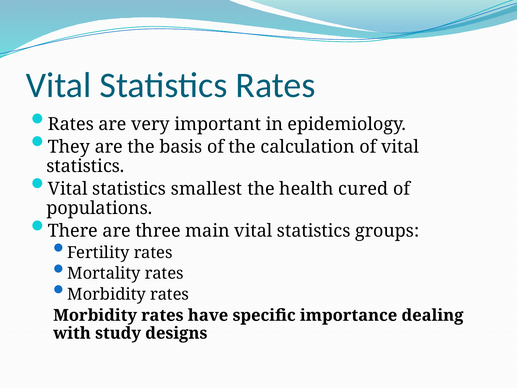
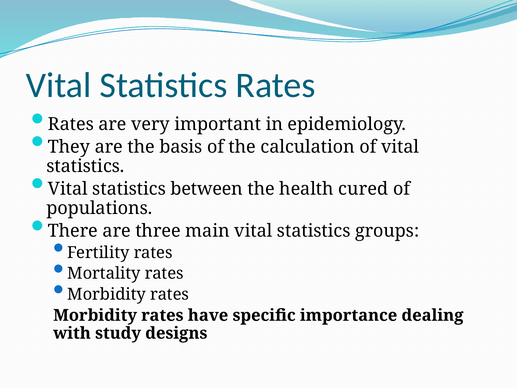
smallest: smallest -> between (207, 189)
